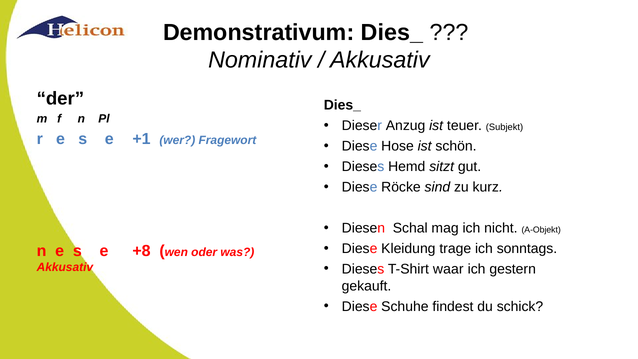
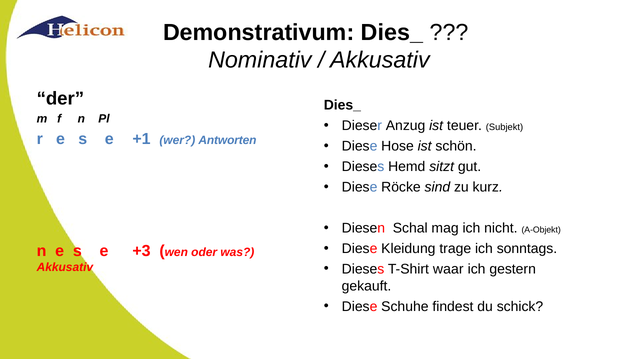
Fragewort: Fragewort -> Antworten (227, 140)
+8: +8 -> +3 (141, 251)
